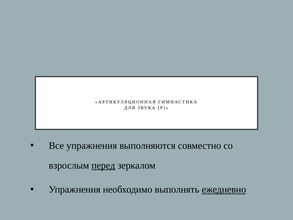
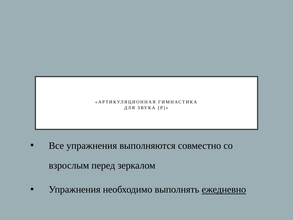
перед underline: present -> none (103, 165)
